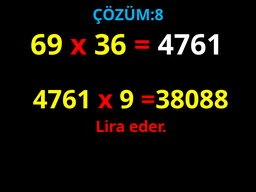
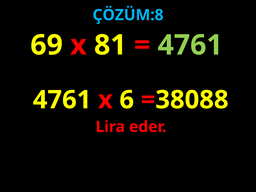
36: 36 -> 81 (110, 45)
4761 colour: white -> light green (190, 45)
9: 9 -> 6 (127, 100)
